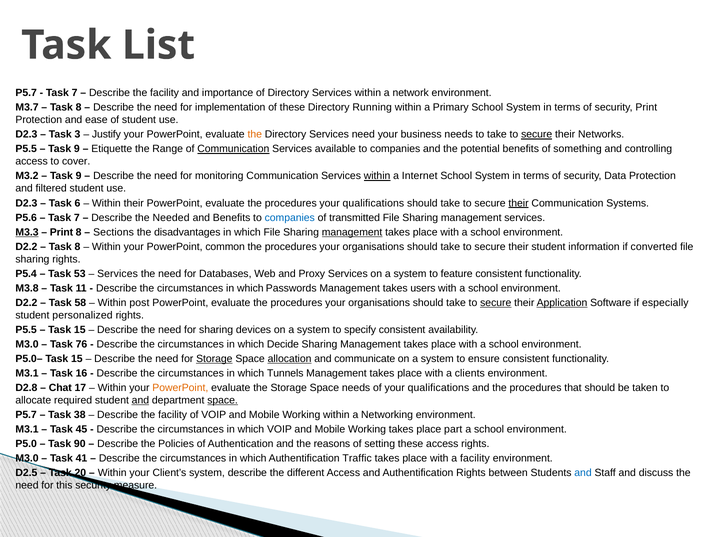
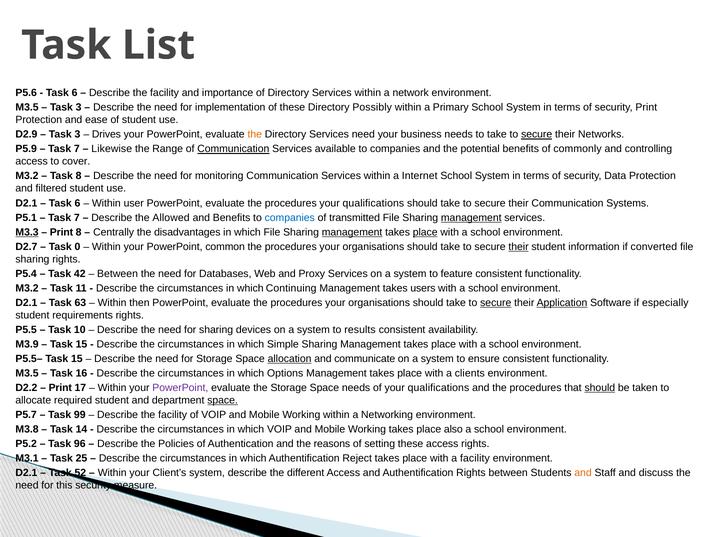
P5.7: P5.7 -> P5.6 (26, 93)
7: 7 -> 6 (75, 93)
M3.7: M3.7 -> M3.5 (27, 107)
8: 8 -> 3 (79, 107)
Running: Running -> Possibly (372, 107)
D2.3: D2.3 -> D2.9 (26, 134)
Justify: Justify -> Drives (106, 134)
P5.5: P5.5 -> P5.9 (26, 149)
9: 9 -> 7 (77, 149)
Etiquette: Etiquette -> Likewise (112, 149)
something: something -> commonly (578, 149)
9: 9 -> 8 (79, 176)
within underline: present -> none (377, 176)
D2.3: D2.3 -> D2.1 (26, 203)
Within their: their -> user (134, 203)
their underline: present -> none (519, 203)
P5.6: P5.6 -> P5.1 (26, 218)
Needed: Needed -> Allowed (171, 218)
management underline: none -> present (471, 218)
Sections: Sections -> Centrally (114, 232)
place underline: none -> present (425, 232)
D2.2: D2.2 -> D2.7 (26, 247)
8: 8 -> 0 (77, 247)
their underline: none -> present (519, 247)
53: 53 -> 42 (80, 274)
Services: Services -> Between (118, 274)
M3.8: M3.8 -> M3.2 (27, 288)
Passwords: Passwords -> Continuing (291, 288)
D2.2: D2.2 -> D2.1 (26, 303)
58: 58 -> 63 (80, 303)
post: post -> then (139, 303)
personalized: personalized -> requirements (83, 315)
15: 15 -> 10 (80, 330)
specify: specify -> results (360, 330)
M3.0: M3.0 -> M3.9 (27, 344)
76: 76 -> 15 (82, 344)
Decide: Decide -> Simple (283, 344)
P5.0–: P5.0– -> P5.5– (29, 359)
Storage underline: present -> none (214, 359)
M3.1: M3.1 -> M3.5 (27, 373)
Tunnels: Tunnels -> Options (285, 373)
D2.8: D2.8 -> D2.2 (26, 388)
Chat: Chat -> Print (60, 388)
PowerPoint colour: orange -> purple (180, 388)
should underline: none -> present (600, 388)
and underline: present -> none (140, 400)
38: 38 -> 99 (80, 415)
M3.1: M3.1 -> M3.8 (27, 429)
45: 45 -> 14 (82, 429)
part: part -> also (453, 429)
P5.0: P5.0 -> P5.2 (26, 444)
90: 90 -> 96 (80, 444)
M3.0: M3.0 -> M3.1 (27, 458)
41: 41 -> 25 (82, 458)
Traffic: Traffic -> Reject (357, 458)
D2.5: D2.5 -> D2.1 (26, 473)
20: 20 -> 52 (80, 473)
and colour: blue -> orange (583, 473)
